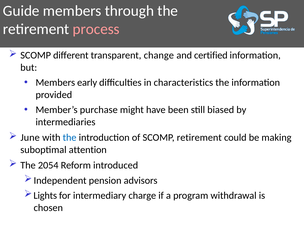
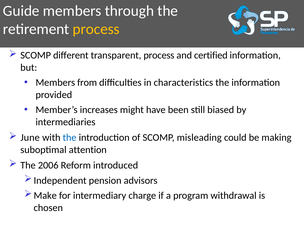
process colour: pink -> yellow (96, 29)
transparent change: change -> process (159, 55)
early: early -> from (87, 83)
purchase: purchase -> increases (99, 110)
SCOMP retirement: retirement -> misleading (199, 138)
2054: 2054 -> 2006 (48, 165)
Lights: Lights -> Make (45, 196)
